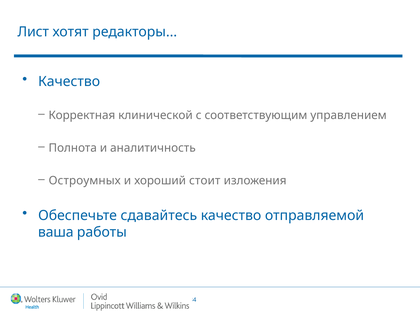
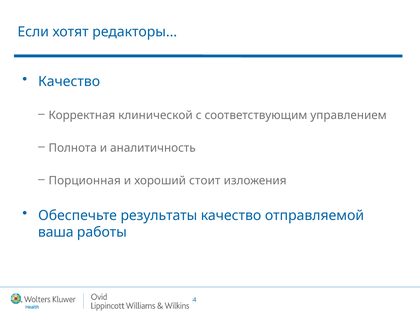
Лист: Лист -> Если (33, 32)
Остроумных: Остроумных -> Порционная (85, 181)
сдавайтесь: сдавайтесь -> результаты (159, 215)
